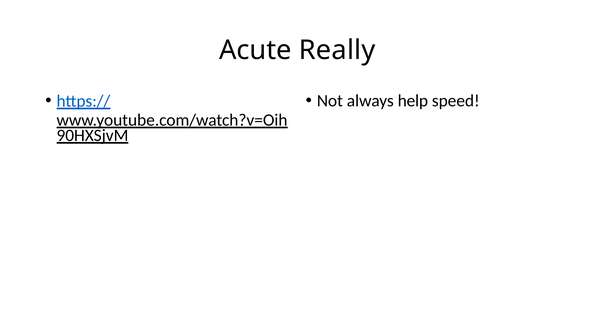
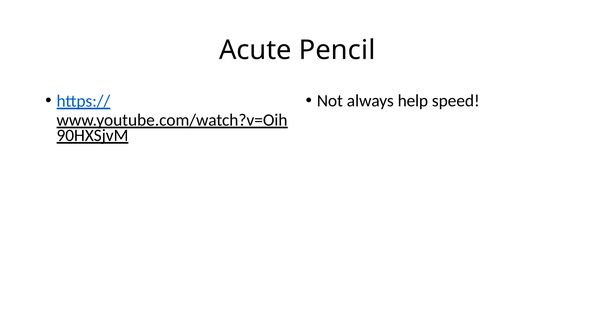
Really: Really -> Pencil (337, 50)
